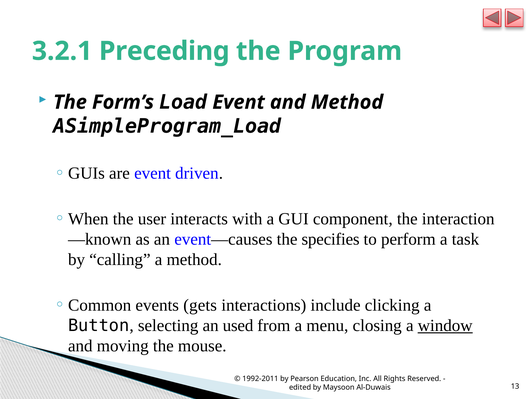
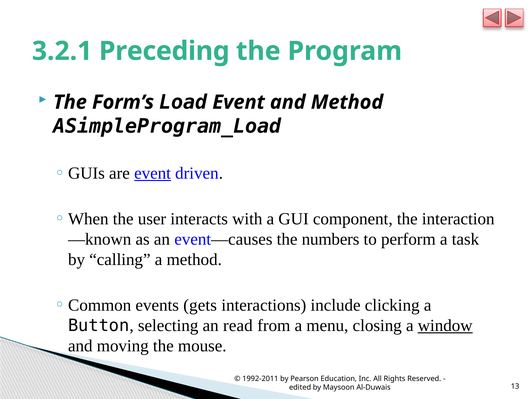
event underline: none -> present (153, 173)
specifies: specifies -> numbers (331, 239)
used: used -> read (238, 326)
